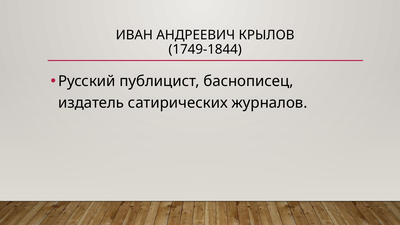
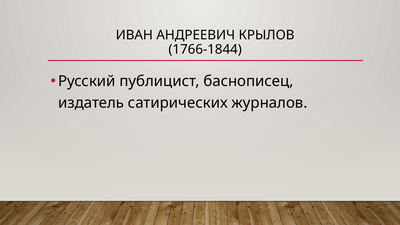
1749-1844: 1749-1844 -> 1766-1844 (205, 49)
